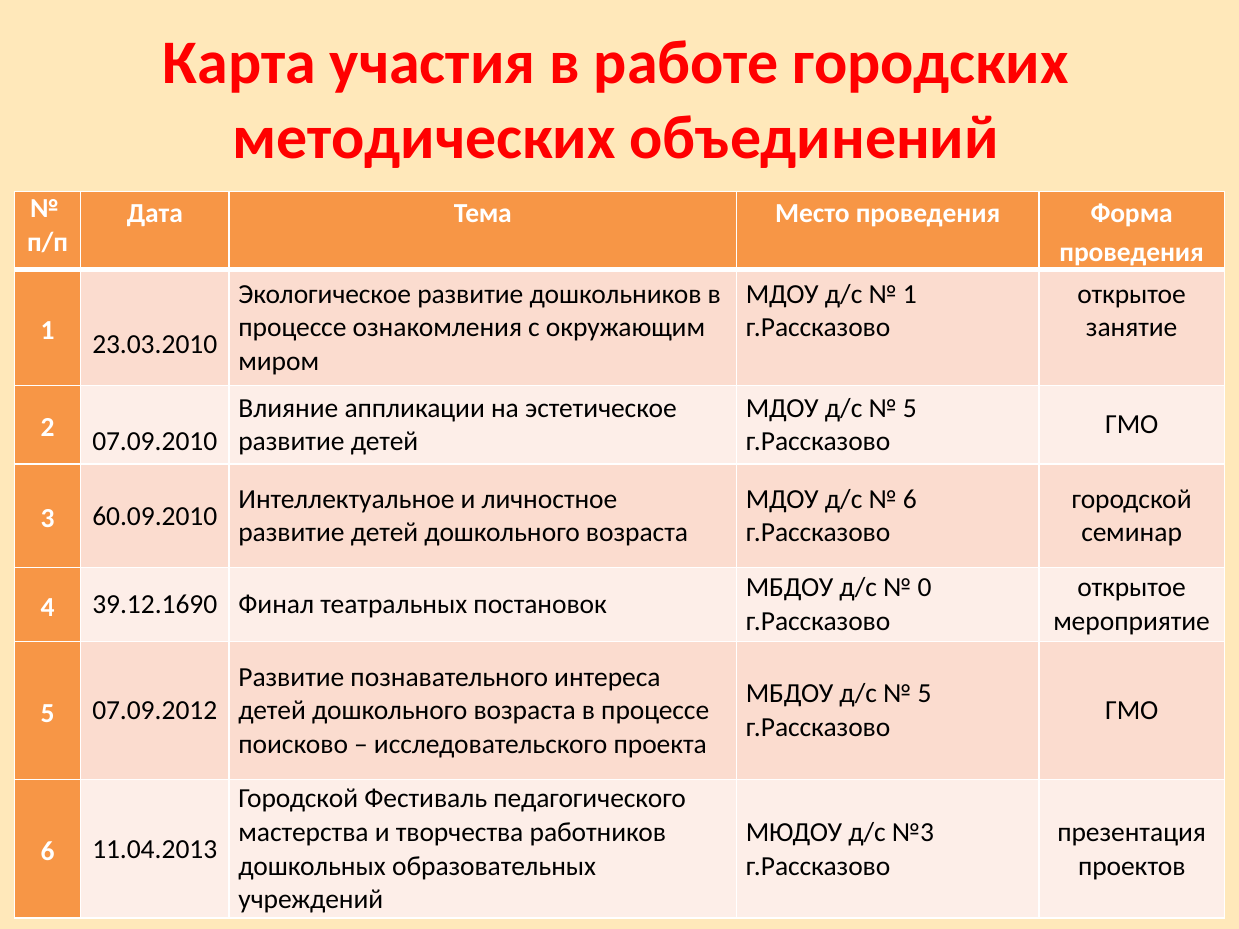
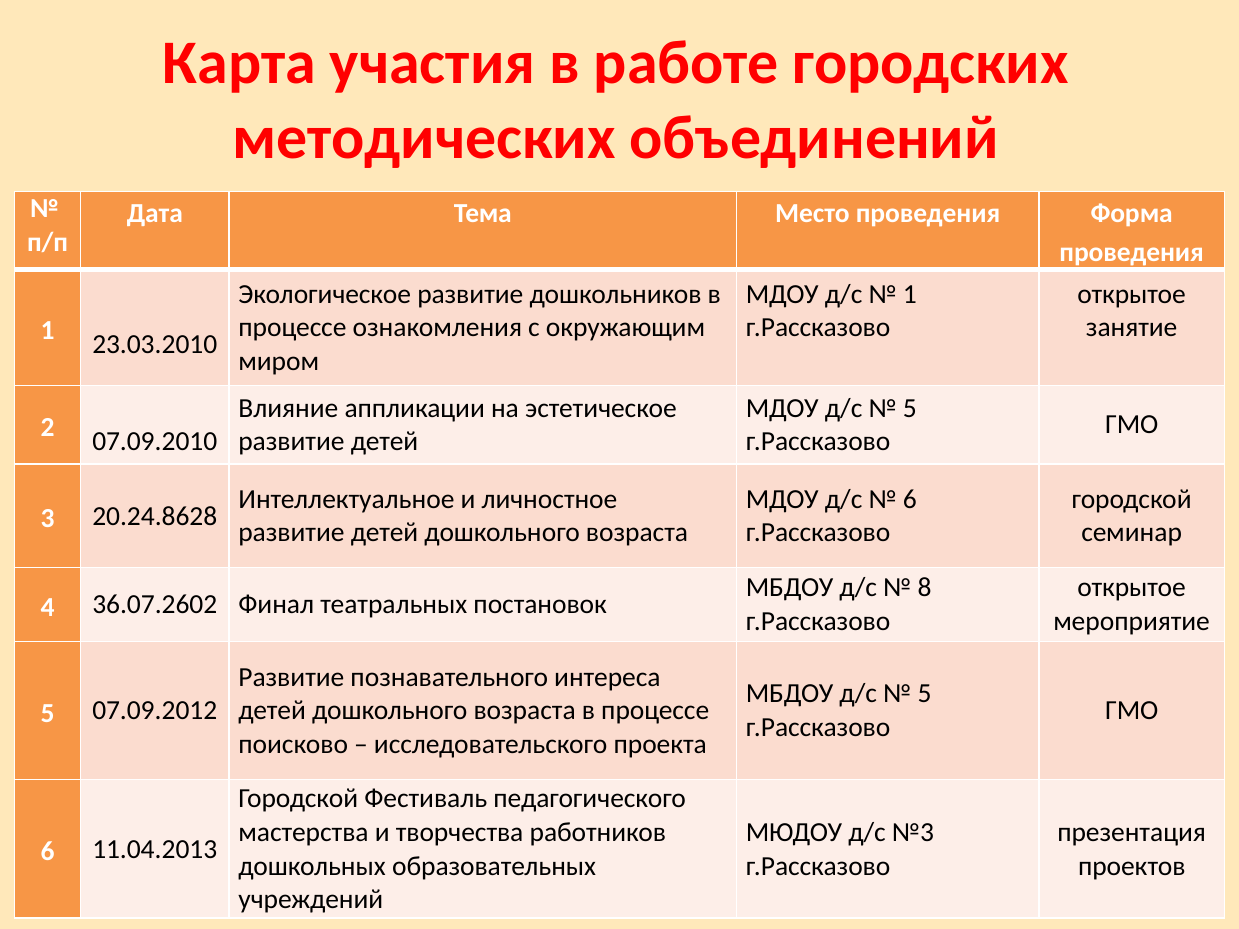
60.09.2010: 60.09.2010 -> 20.24.8628 (155, 516)
0: 0 -> 8 (925, 588)
39.12.1690: 39.12.1690 -> 36.07.2602 (155, 605)
